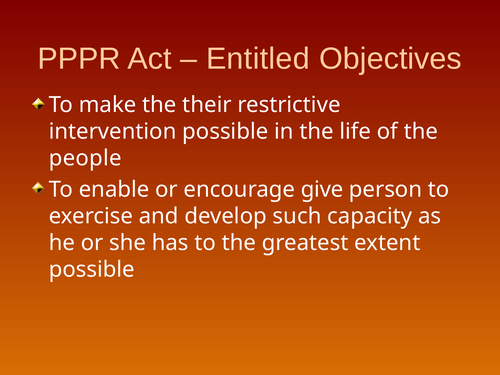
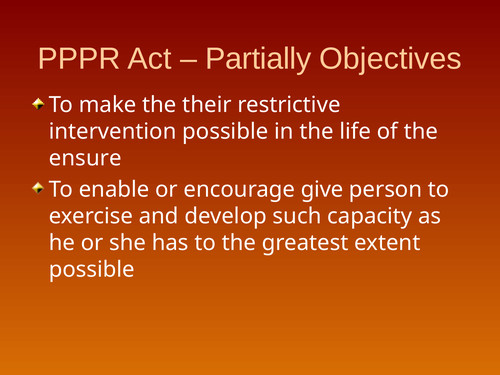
Entitled: Entitled -> Partially (258, 59)
people: people -> ensure (85, 158)
